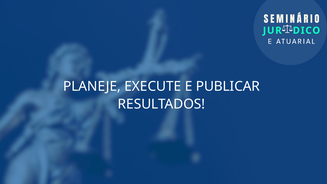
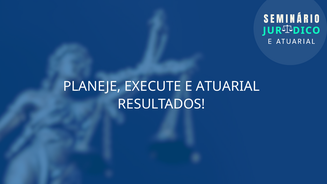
EXECUTE E PUBLICAR: PUBLICAR -> ATUARIAL (228, 86)
